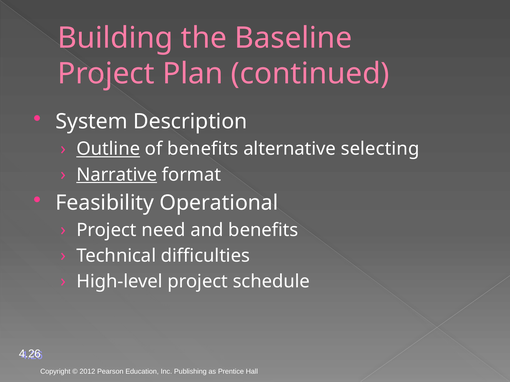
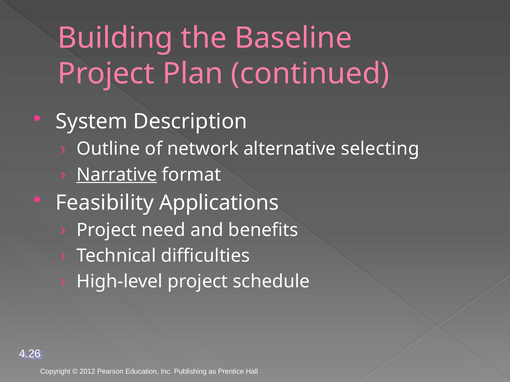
Outline underline: present -> none (108, 149)
of benefits: benefits -> network (203, 149)
Operational: Operational -> Applications (219, 203)
